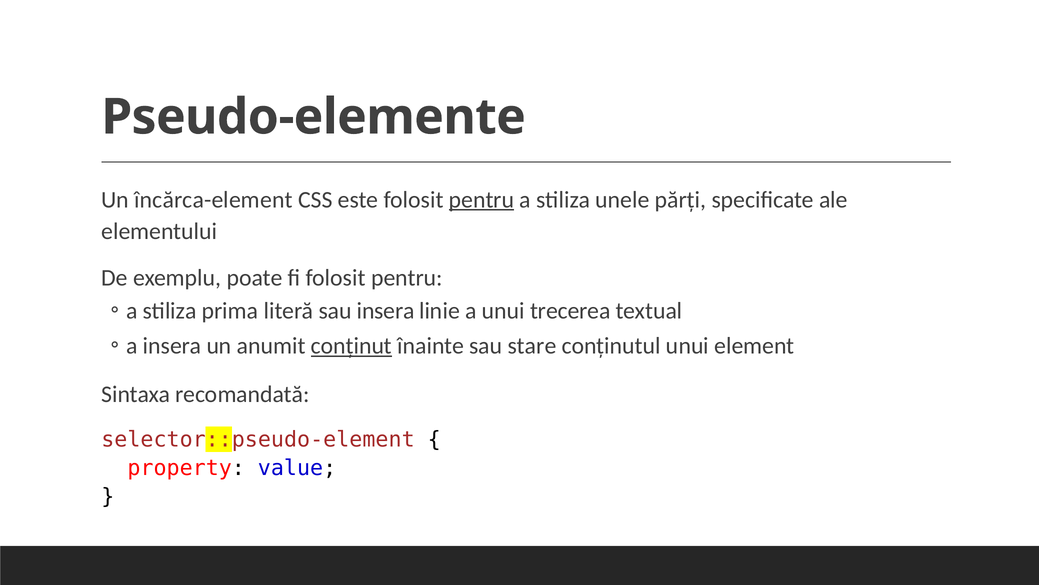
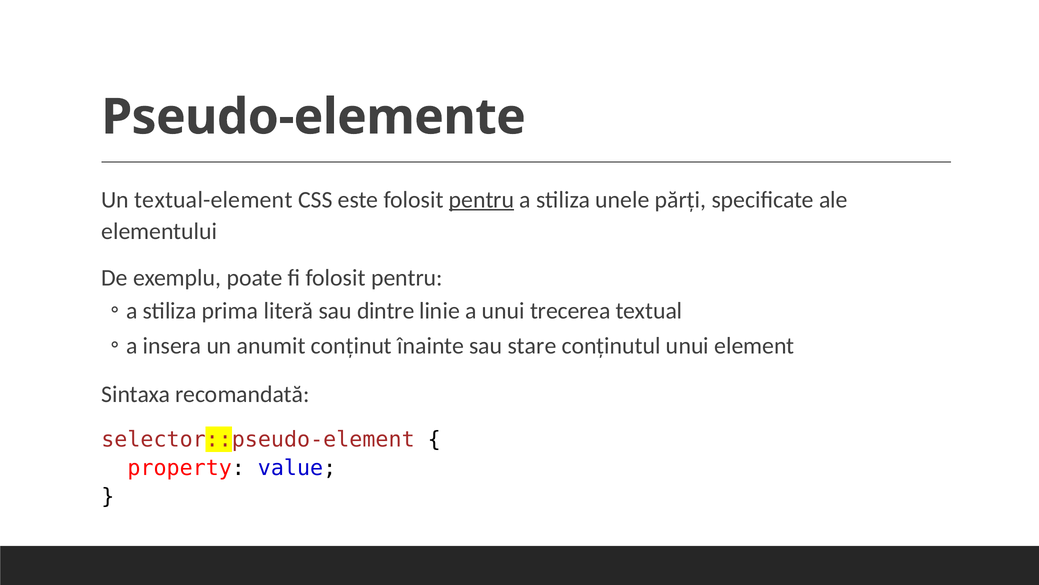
încărca-element: încărca-element -> textual-element (213, 200)
sau insera: insera -> dintre (386, 310)
conținut underline: present -> none (351, 345)
